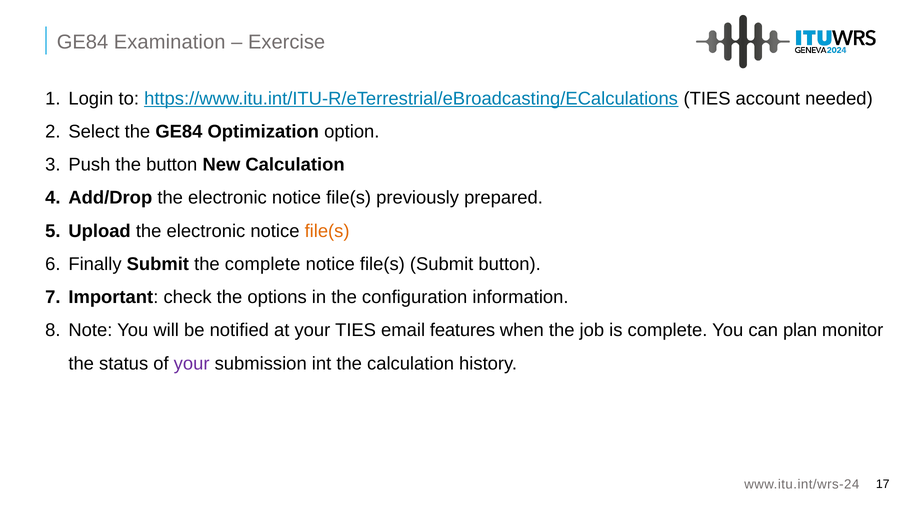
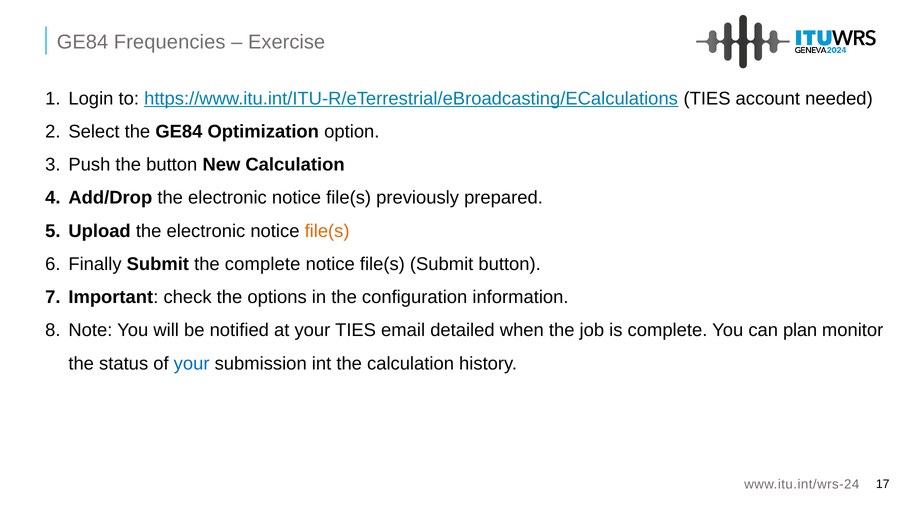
Examination: Examination -> Frequencies (170, 42)
features: features -> detailed (462, 330)
your colour: purple -> blue (192, 363)
